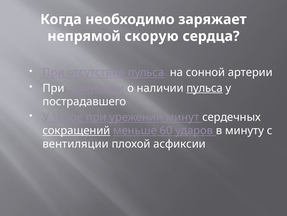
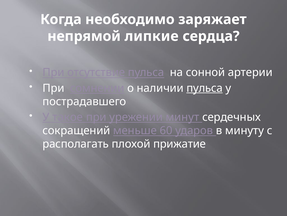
скорую: скорую -> липкие (152, 36)
сокращений underline: present -> none (76, 130)
вентиляции: вентиляции -> располагать (76, 144)
асфиксии: асфиксии -> прижатие (180, 144)
